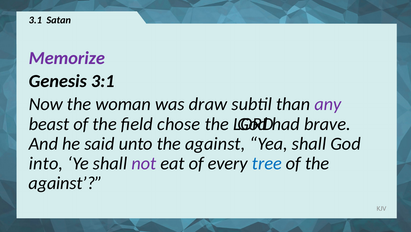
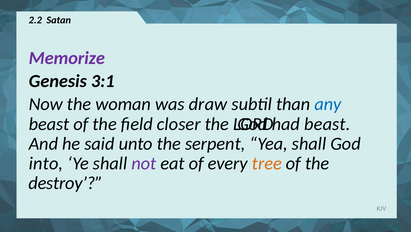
3.1: 3.1 -> 2.2 (35, 20)
any colour: purple -> blue (328, 104)
chose: chose -> closer (179, 124)
had brave: brave -> beast (327, 124)
unto the against: against -> serpent (215, 144)
tree colour: blue -> orange (267, 163)
against: against -> destroy (66, 183)
